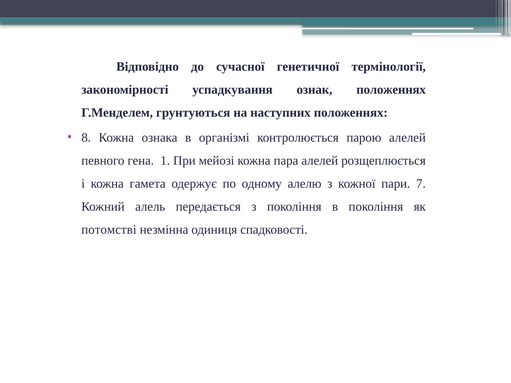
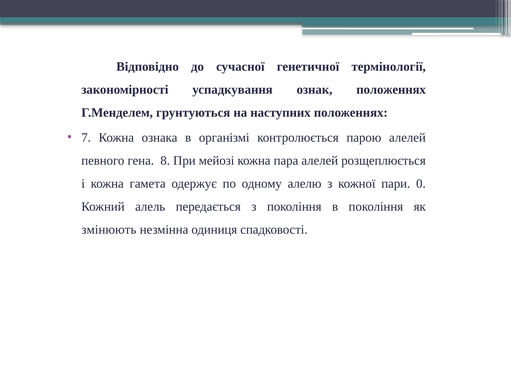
8: 8 -> 7 (86, 138)
1: 1 -> 8 (165, 161)
7: 7 -> 0 (421, 184)
потомстві: потомстві -> змінюють (109, 230)
